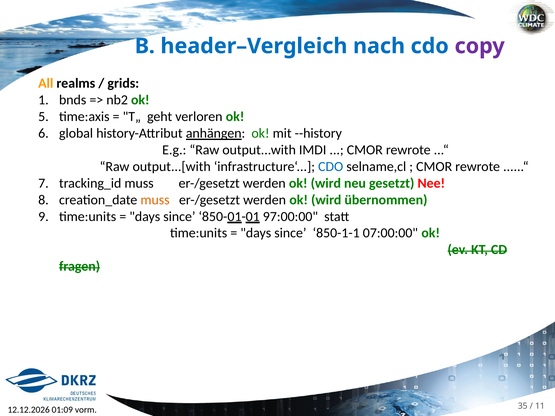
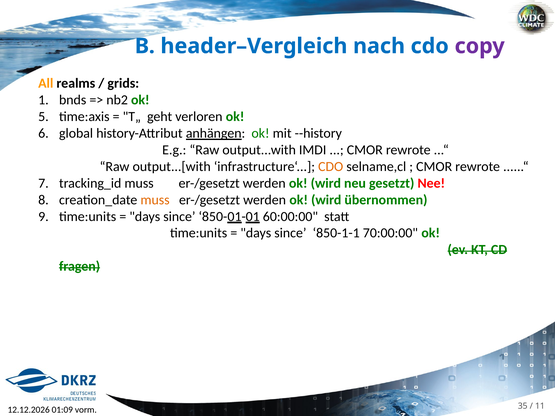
CDO colour: blue -> orange (331, 167)
97:00:00: 97:00:00 -> 60:00:00 (290, 217)
07:00:00: 07:00:00 -> 70:00:00 (390, 233)
